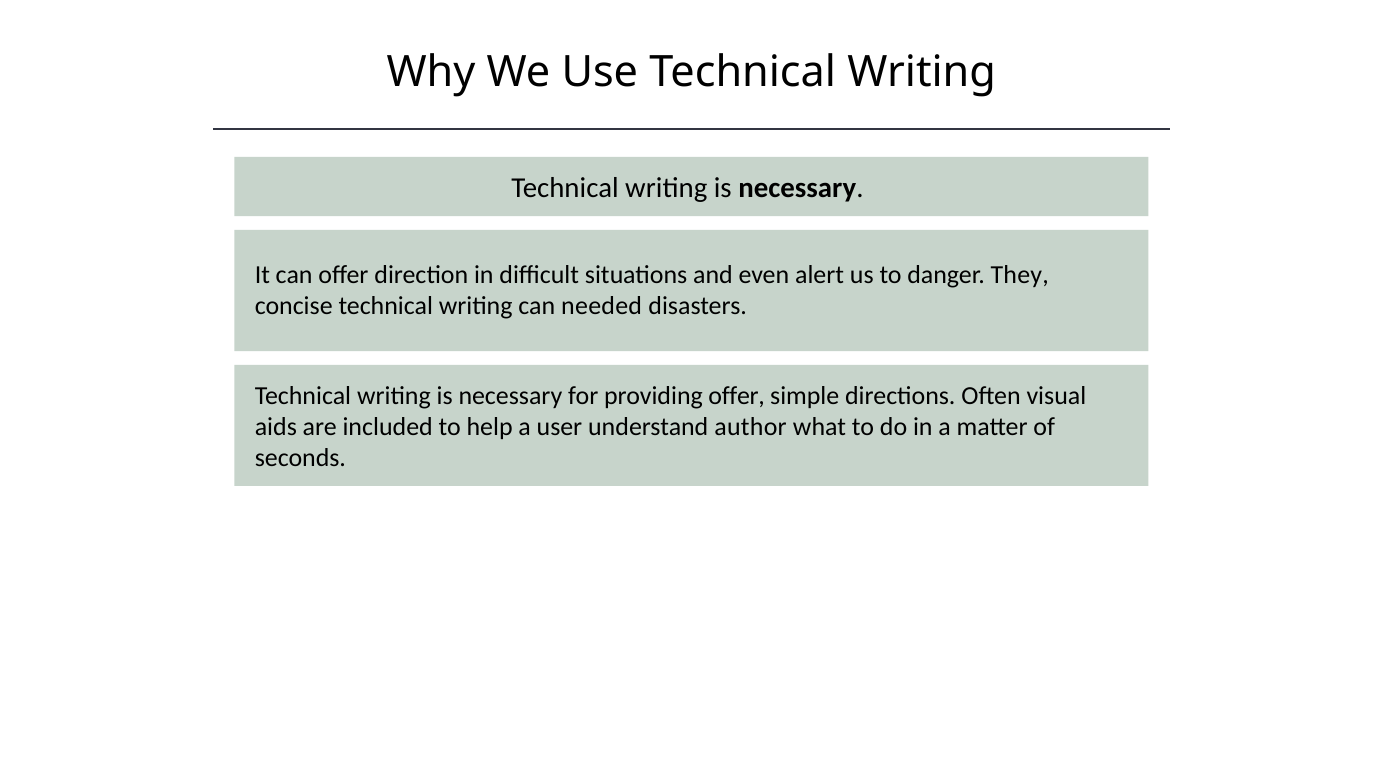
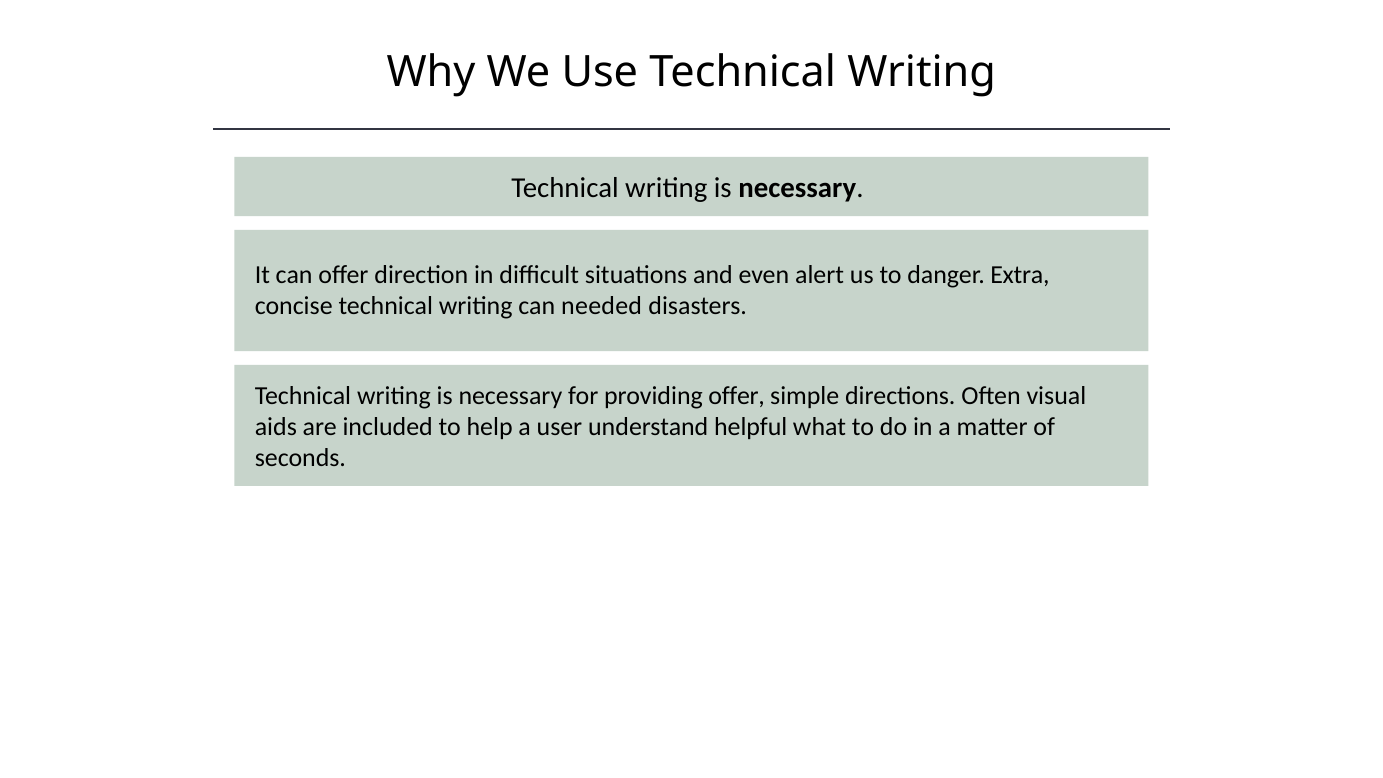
They: They -> Extra (1020, 275)
author: author -> helpful (751, 427)
